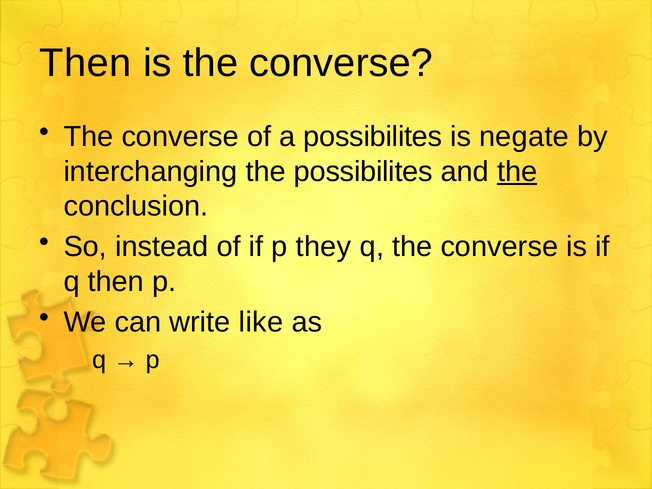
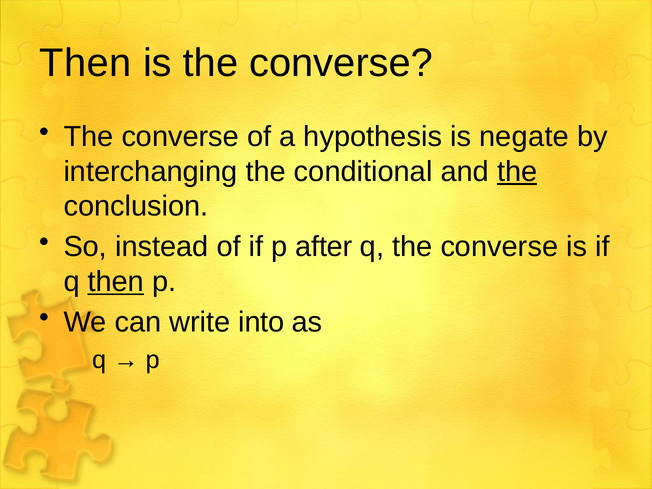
a possibilites: possibilites -> hypothesis (373, 137)
the possibilites: possibilites -> conditional (363, 172)
they: they -> after (324, 247)
then underline: none -> present (116, 282)
like: like -> into (261, 322)
